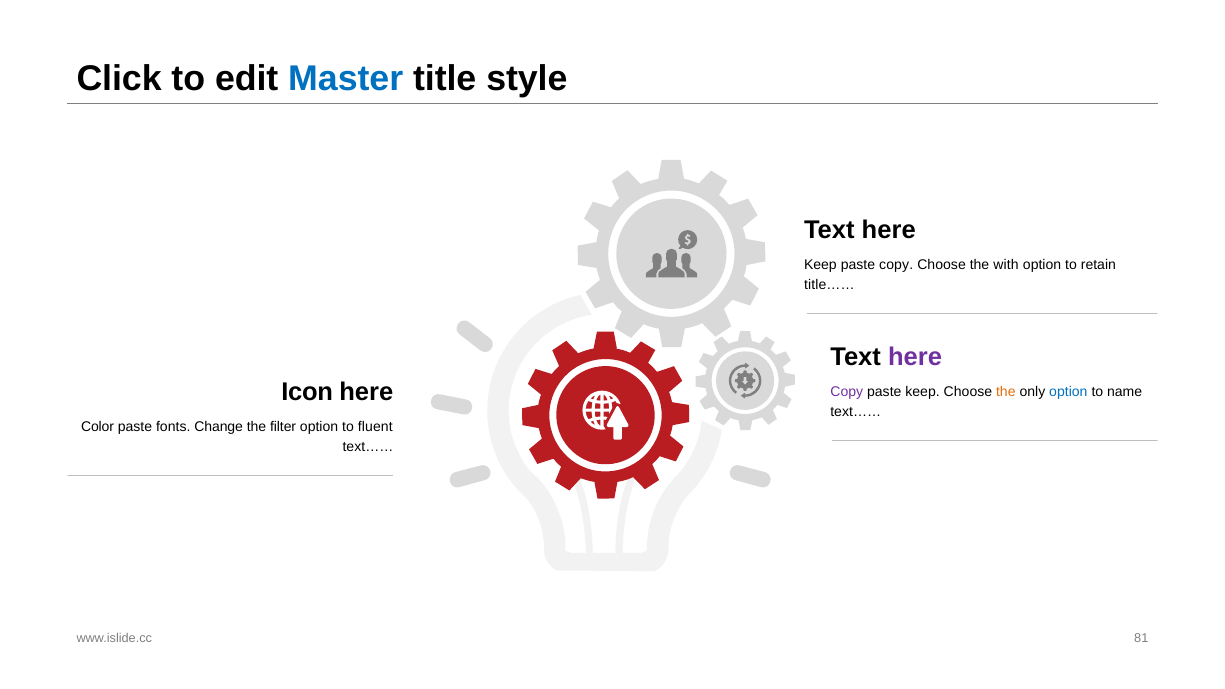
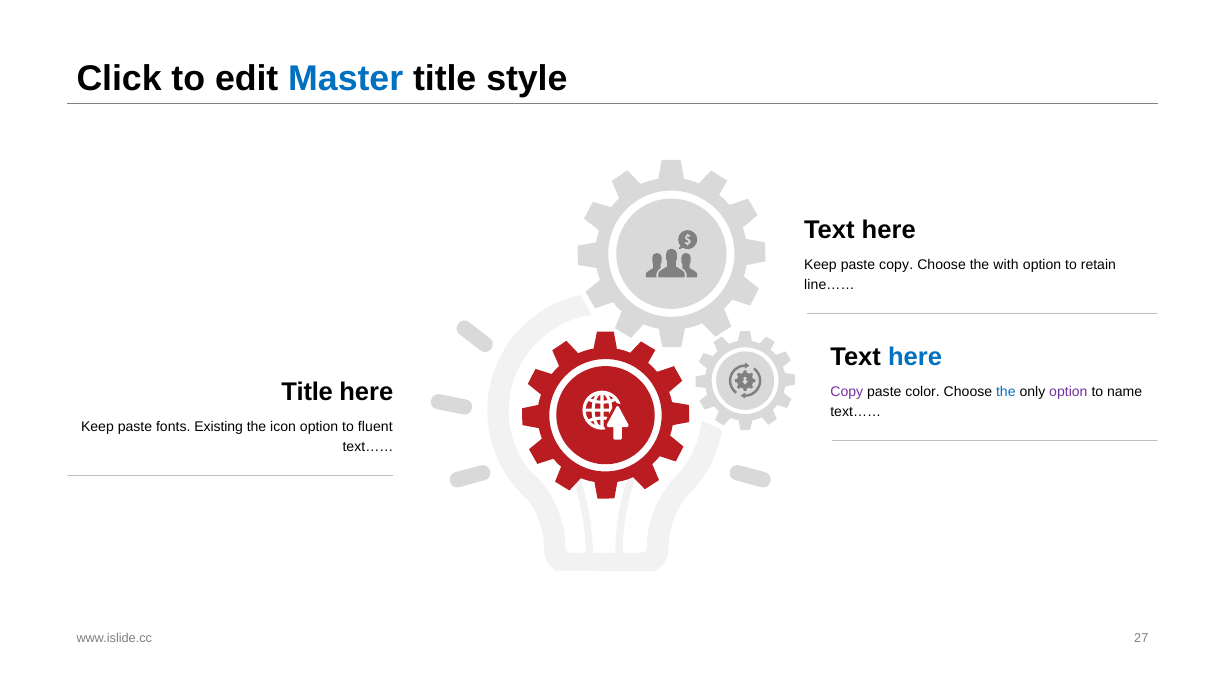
title……: title…… -> line…… (829, 285)
here colour: purple -> blue (915, 358)
Icon: Icon -> Title (307, 392)
paste keep: keep -> color (923, 392)
the colour: orange -> blue (1006, 392)
option colour: blue -> purple (1068, 392)
Color: Color -> Keep (97, 427)
Change: Change -> Existing (219, 427)
filter: filter -> icon (283, 427)
81: 81 -> 27 (1141, 638)
